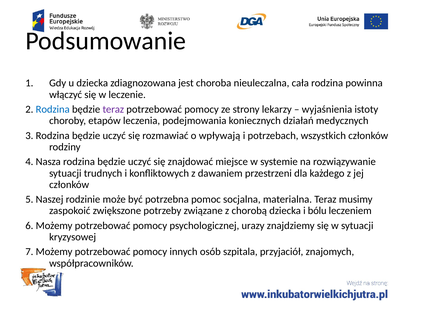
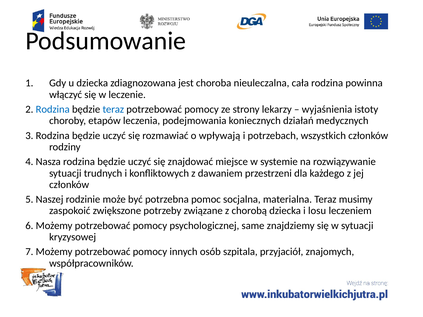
teraz colour: purple -> blue (113, 109)
bólu: bólu -> losu (317, 211)
urazy: urazy -> same (253, 226)
